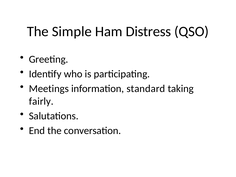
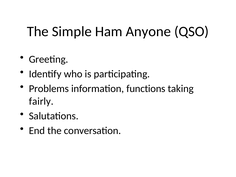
Distress: Distress -> Anyone (148, 31)
Meetings: Meetings -> Problems (49, 89)
standard: standard -> functions (146, 89)
